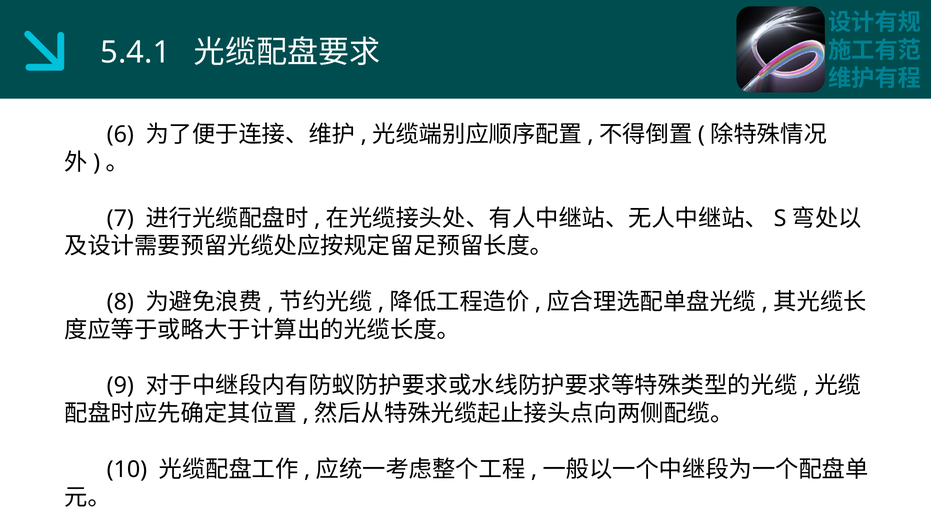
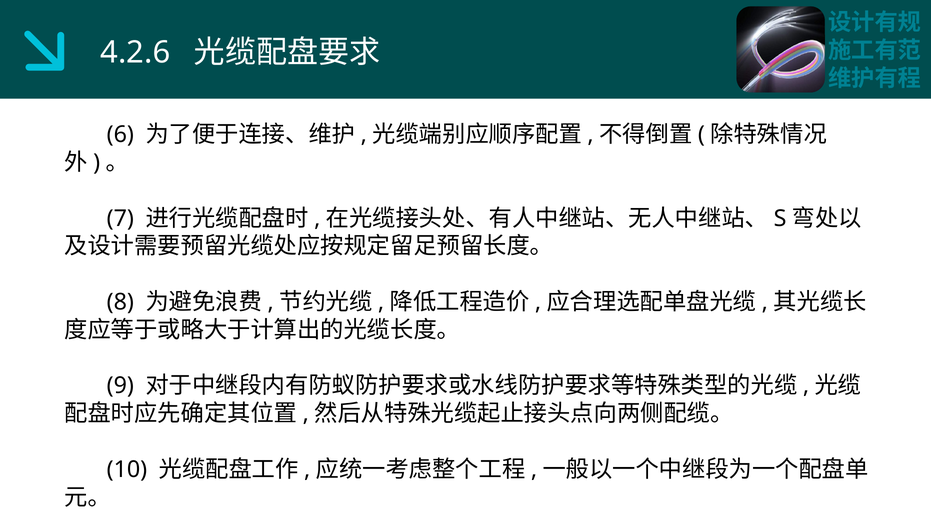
5.4.1: 5.4.1 -> 4.2.6 (135, 53)
